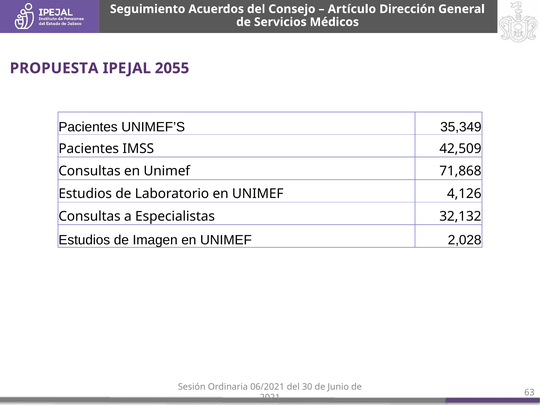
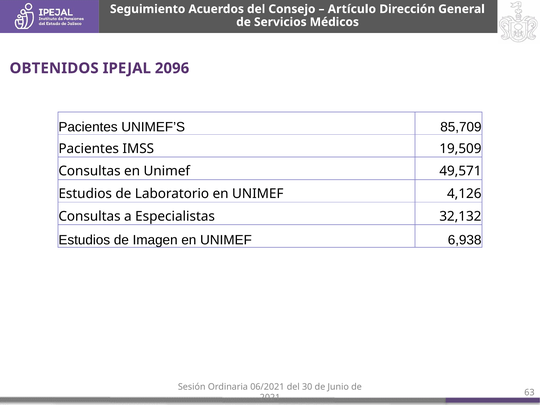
PROPUESTA: PROPUESTA -> OBTENIDOS (54, 68)
2055: 2055 -> 2096 (172, 68)
35,349: 35,349 -> 85,709 (461, 127)
42,509: 42,509 -> 19,509 (460, 149)
71,868: 71,868 -> 49,571 (460, 171)
2,028: 2,028 -> 6,938 (465, 240)
